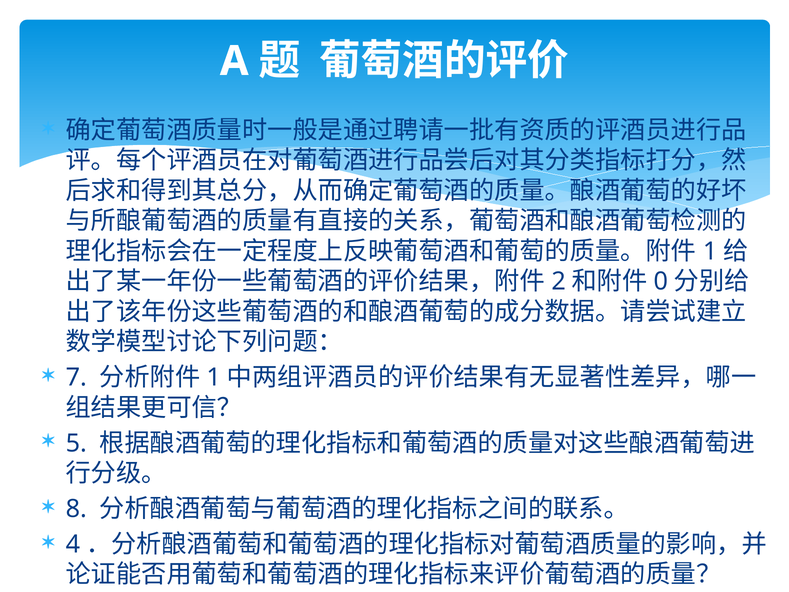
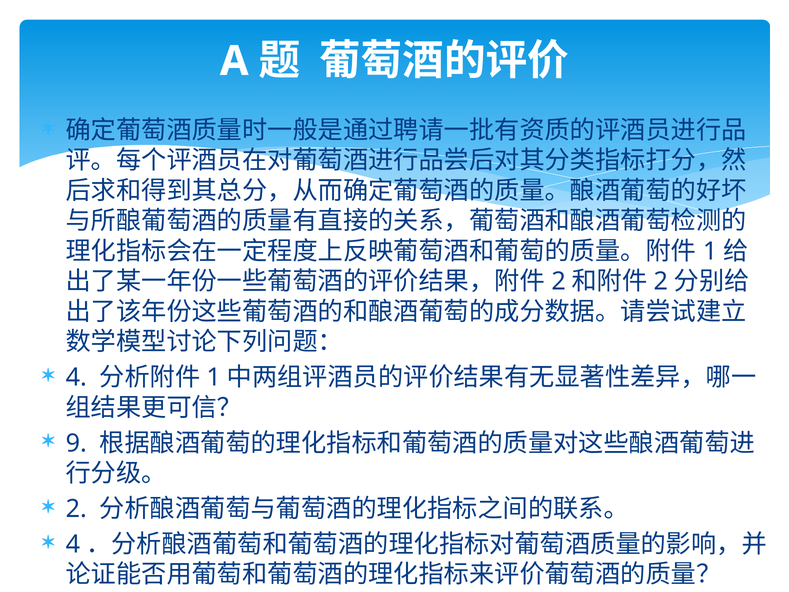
0: 0 -> 2 (661, 281)
7: 7 -> 4 (76, 377)
5: 5 -> 9 (76, 443)
8: 8 -> 2 (76, 509)
